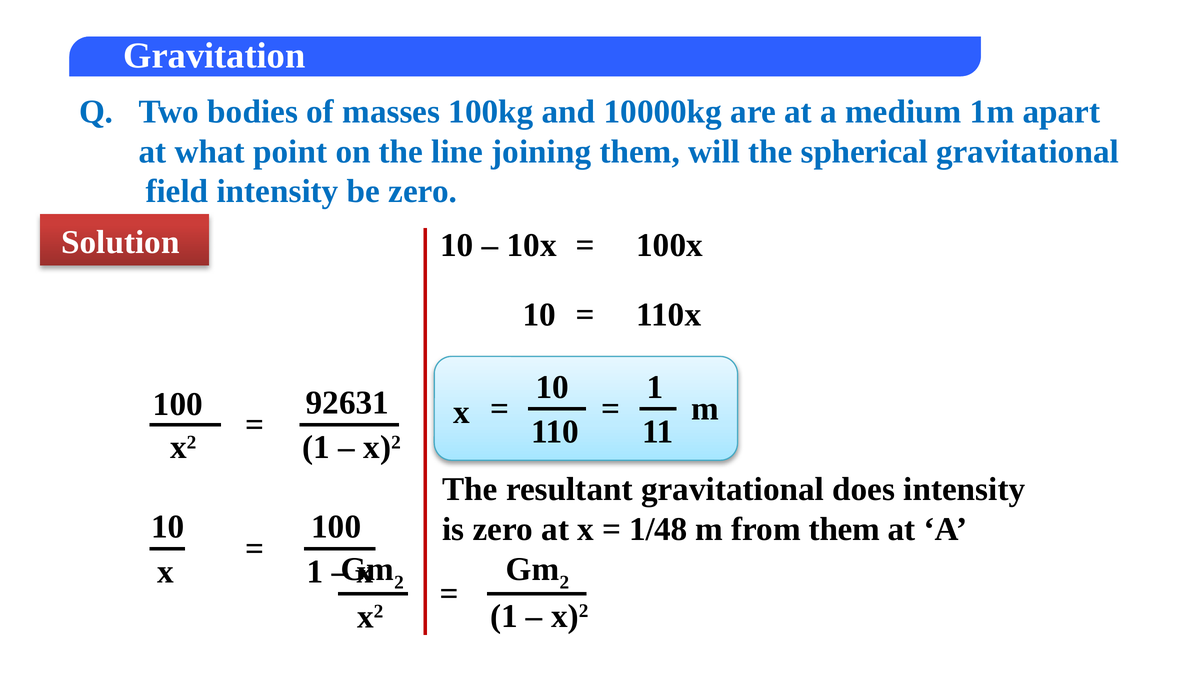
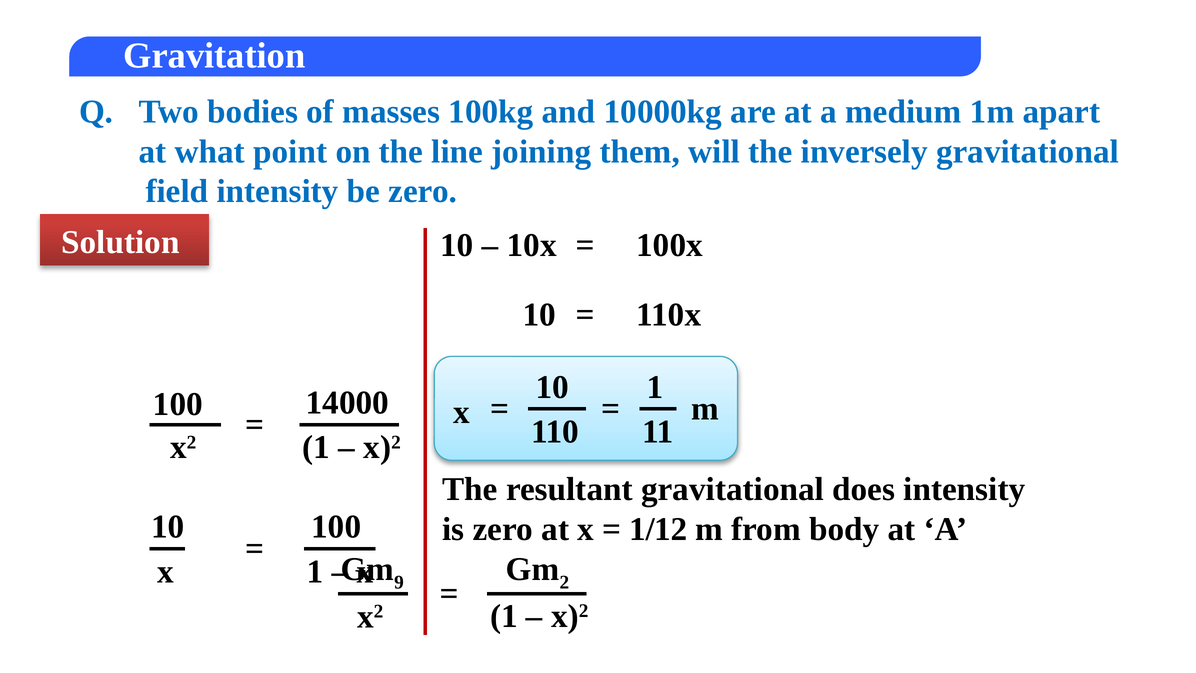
spherical: spherical -> inversely (864, 152)
92631: 92631 -> 14000 (347, 403)
1/48: 1/48 -> 1/12 (658, 529)
from them: them -> body (844, 529)
2: 2 -> 9 (399, 582)
